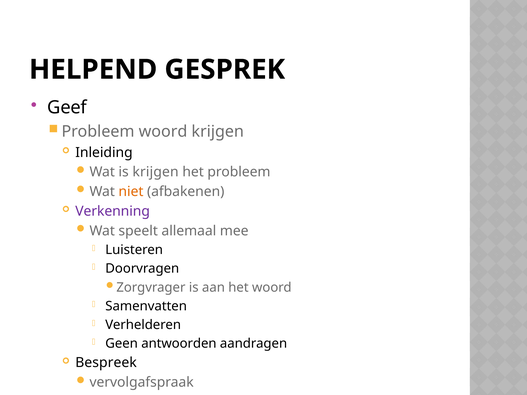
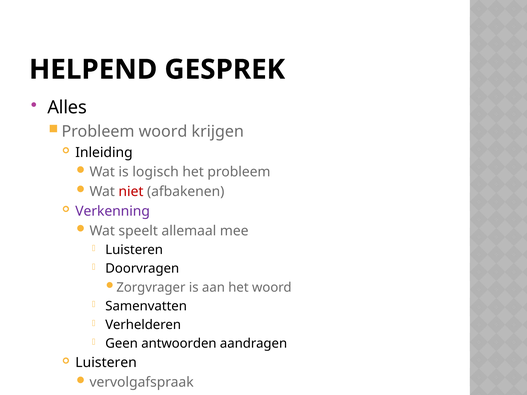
Geef: Geef -> Alles (67, 108)
is krijgen: krijgen -> logisch (156, 172)
niet colour: orange -> red (131, 192)
Bespreek: Bespreek -> Luisteren (106, 363)
